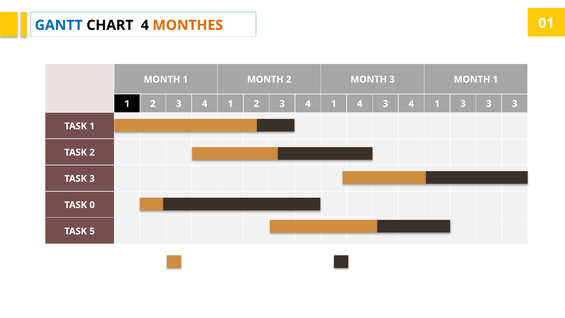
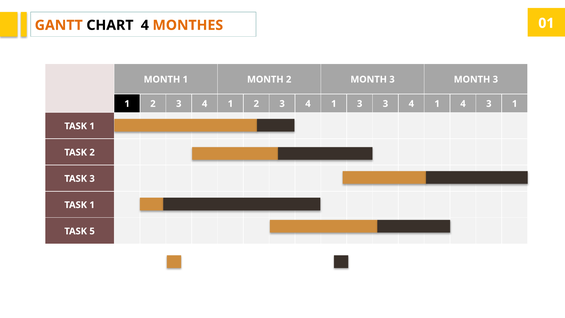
GANTT colour: blue -> orange (59, 25)
3 MONTH 1: 1 -> 3 (495, 79)
1 4: 4 -> 3 (360, 104)
1 3: 3 -> 4 (463, 104)
3: 3 -> 1 (515, 104)
0: 0 -> 1 (92, 205)
